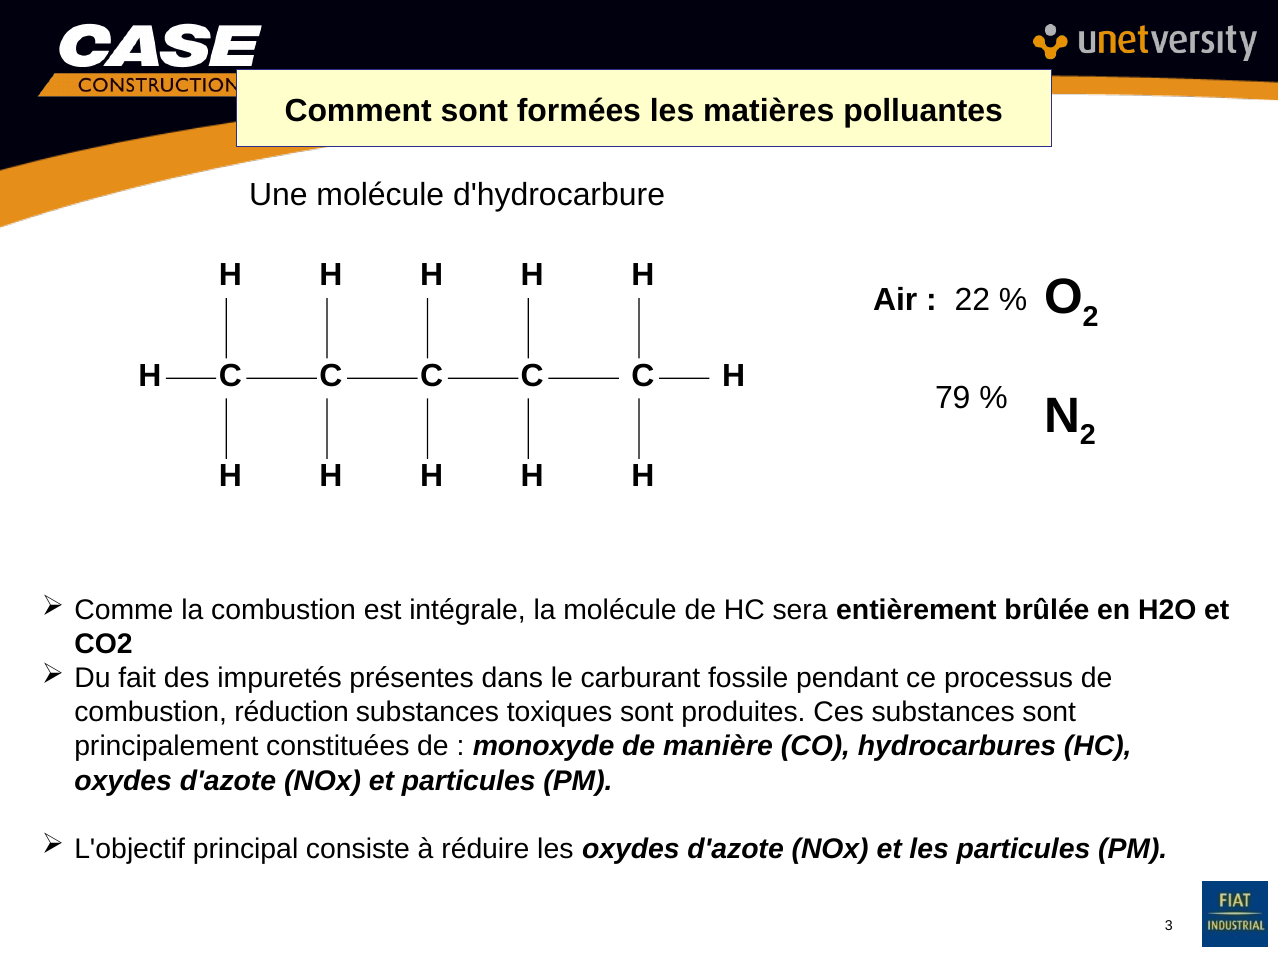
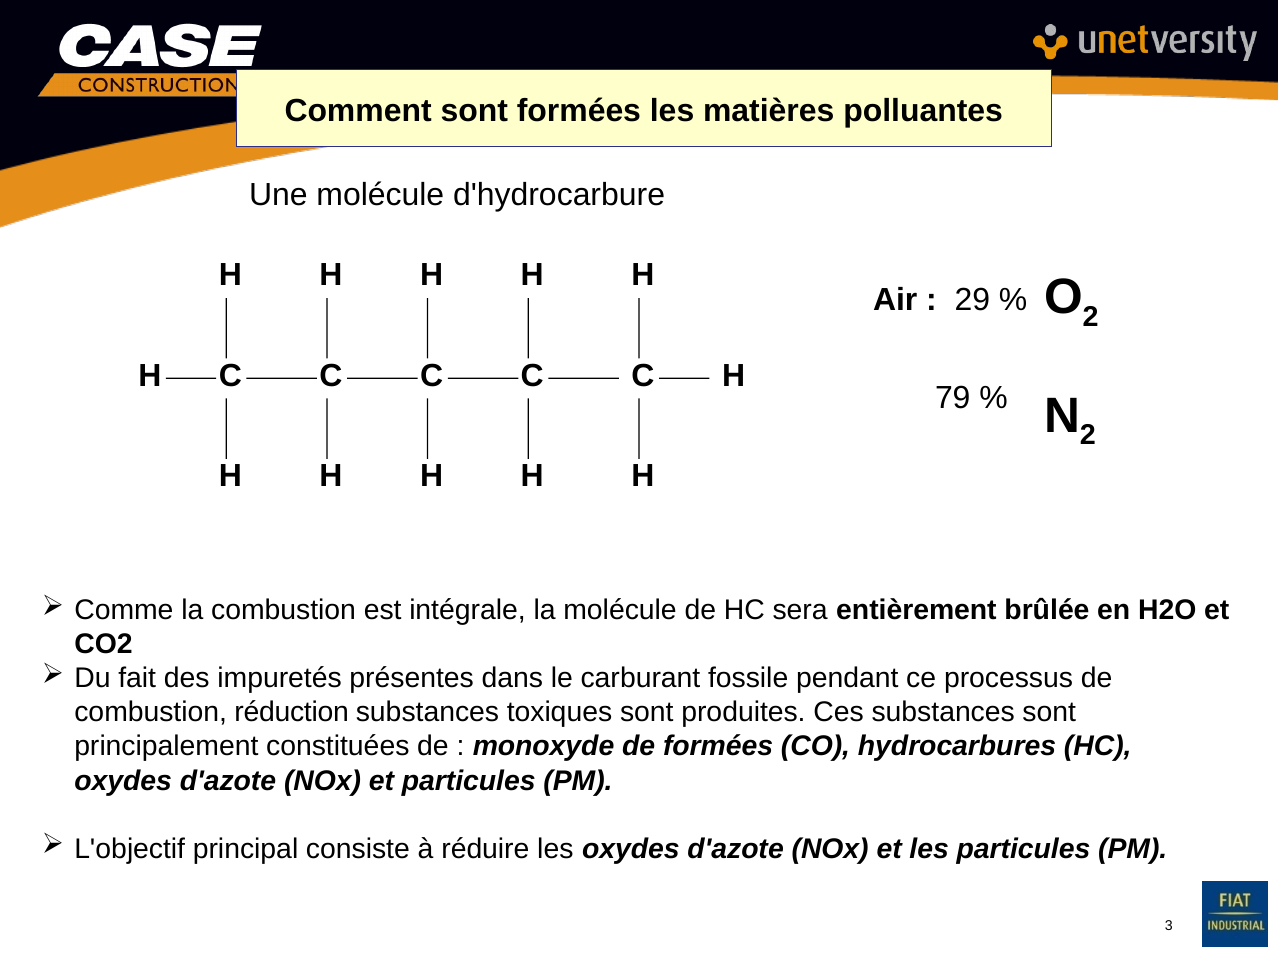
22: 22 -> 29 (972, 300)
de manière: manière -> formées (718, 747)
